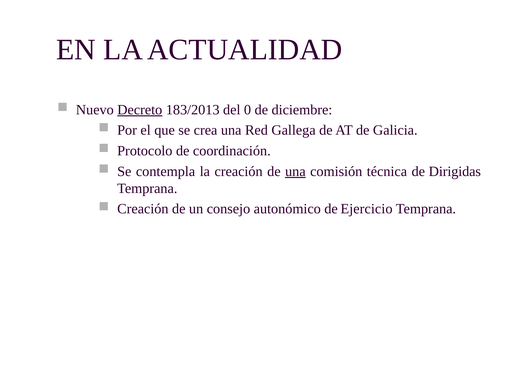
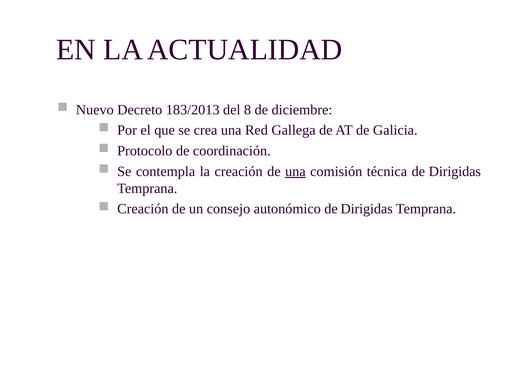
Decreto underline: present -> none (140, 110)
0: 0 -> 8 (248, 110)
autonómico de Ejercicio: Ejercicio -> Dirigidas (367, 209)
